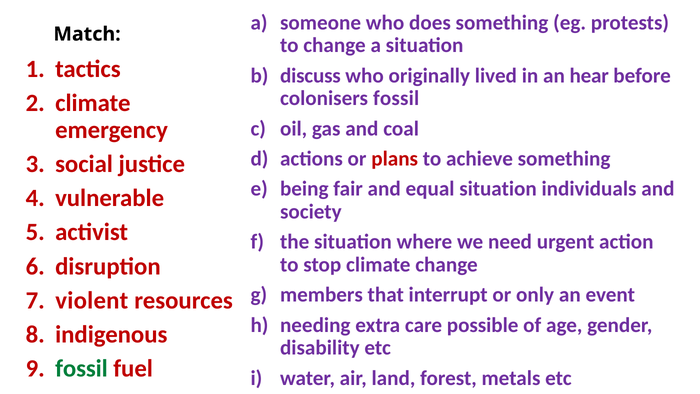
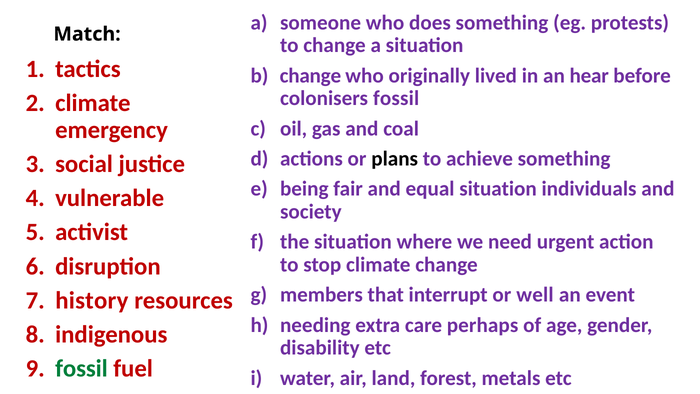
discuss: discuss -> change (310, 76)
plans colour: red -> black (395, 159)
only: only -> well (535, 295)
violent: violent -> history (92, 300)
possible: possible -> perhaps (483, 325)
